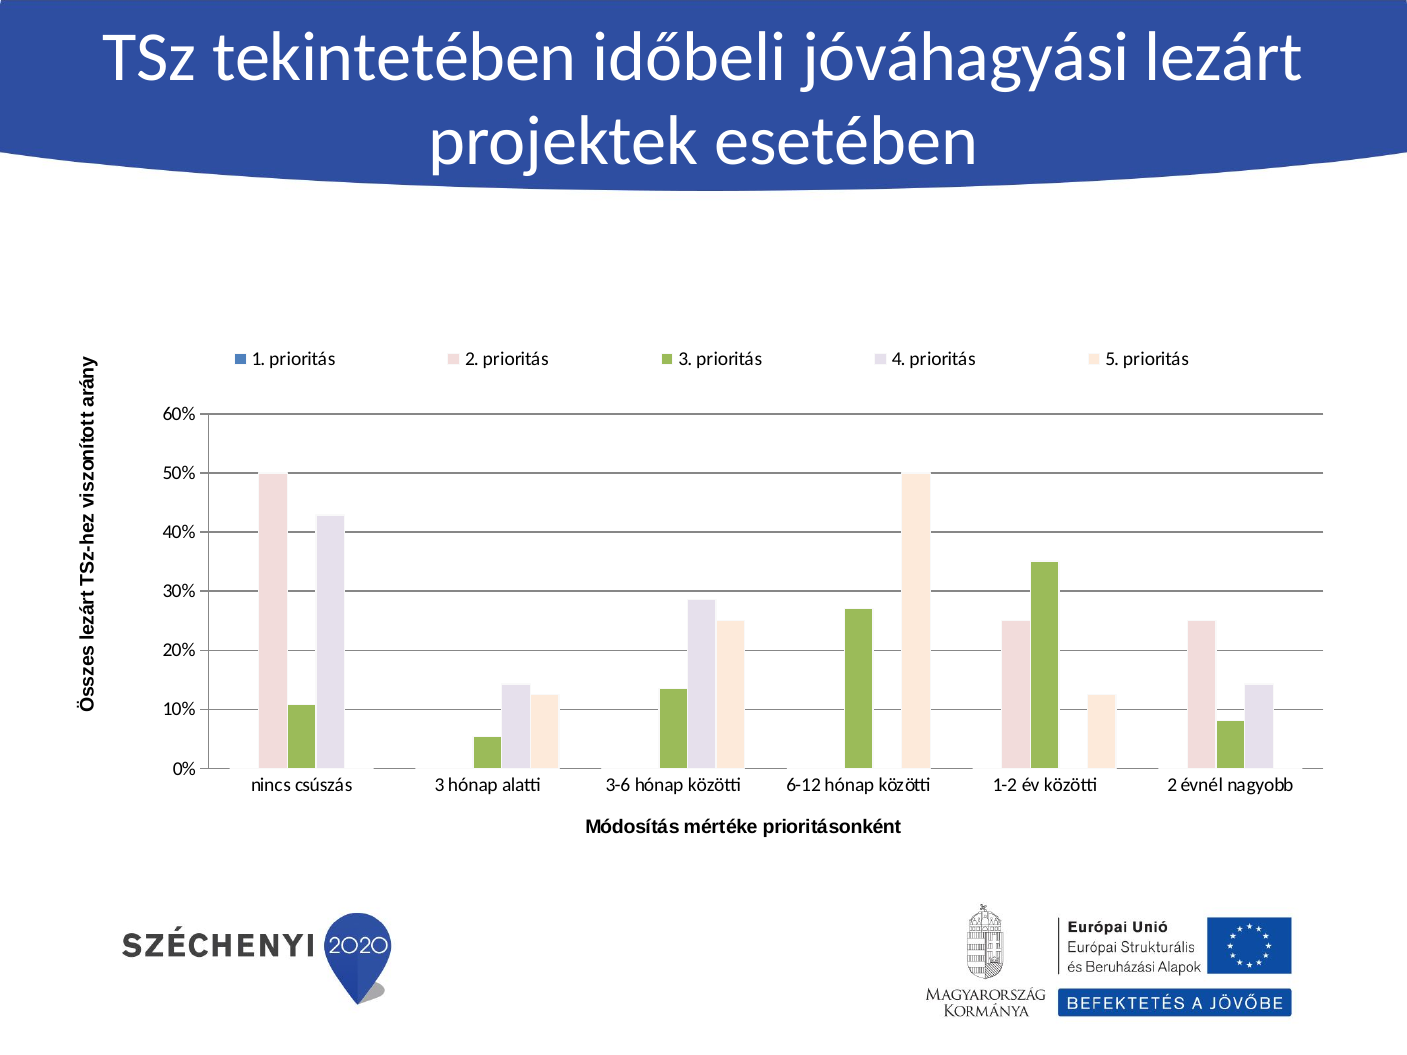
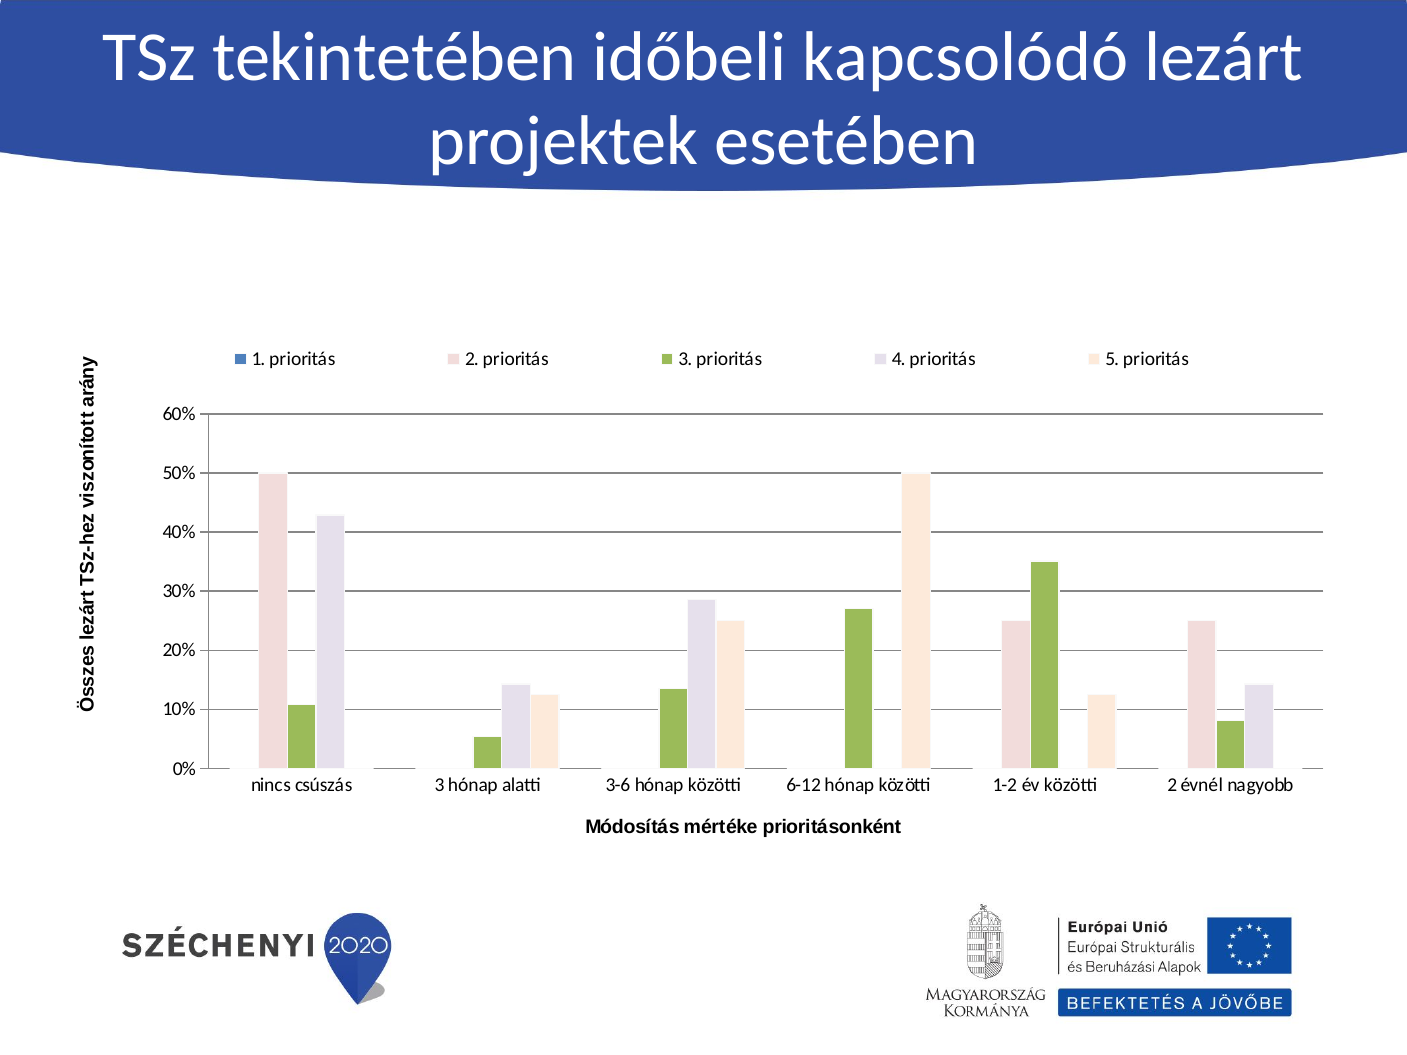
jóváhagyási: jóváhagyási -> kapcsolódó (965, 57)
